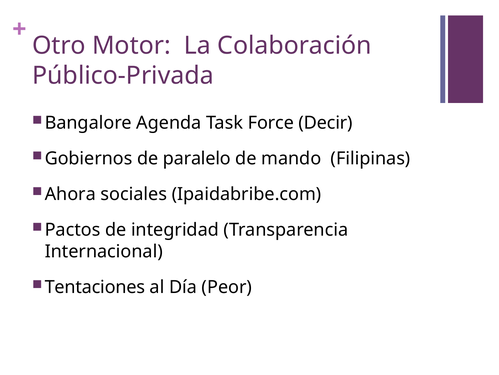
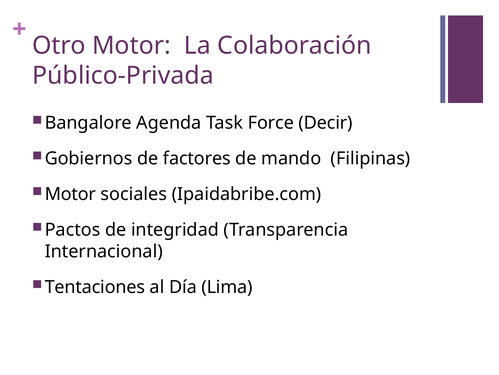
paralelo: paralelo -> factores (197, 158)
Ahora: Ahora -> Motor (70, 194)
Peor: Peor -> Lima (227, 287)
